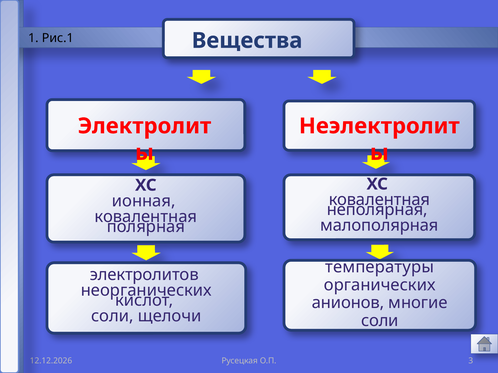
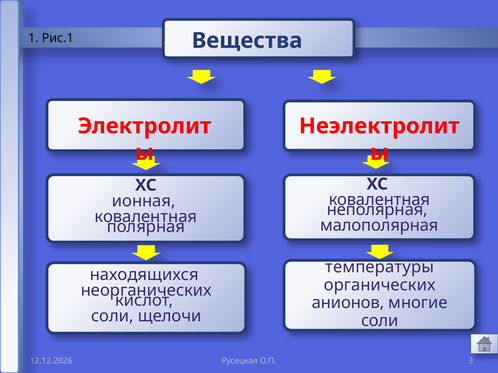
электролитов: электролитов -> находящихся (144, 275)
соли: соли -> cоли (380, 321)
